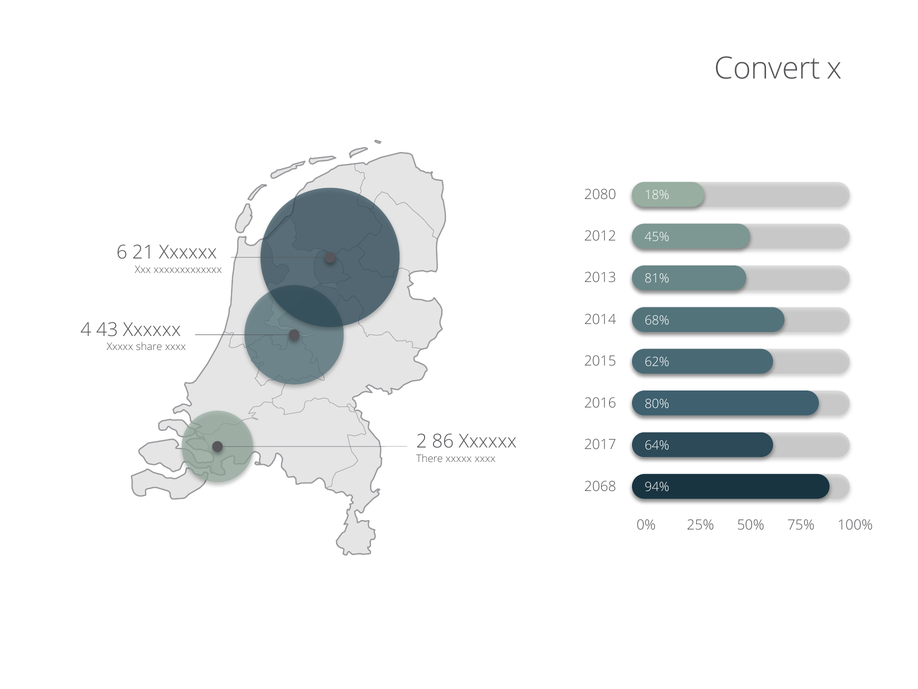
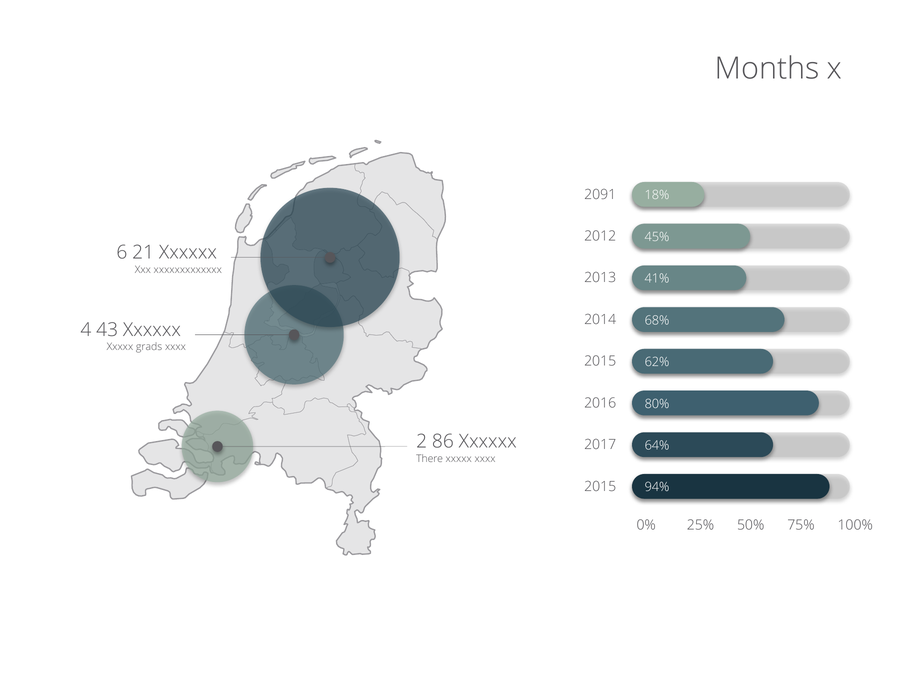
Convert: Convert -> Months (767, 69)
2080: 2080 -> 2091 (600, 194)
81%: 81% -> 41% (657, 278)
share: share -> grads (149, 347)
2068: 2068 -> 2015 (600, 486)
